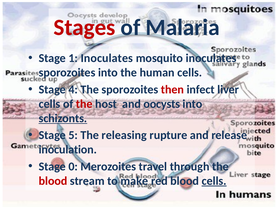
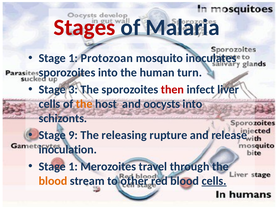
1 Inoculates: Inoculates -> Protozoan (107, 58)
human cells: cells -> turn (190, 72)
4: 4 -> 3 (73, 89)
the colour: red -> orange (84, 104)
schizonts underline: present -> none (63, 118)
5: 5 -> 9 (73, 135)
0: 0 -> 1 (73, 166)
blood colour: red -> orange (53, 180)
make: make -> other (134, 180)
